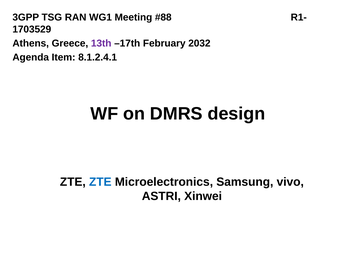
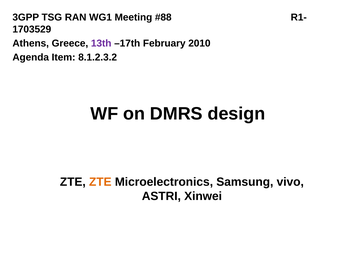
2032: 2032 -> 2010 (199, 43)
8.1.2.4.1: 8.1.2.4.1 -> 8.1.2.3.2 (98, 57)
ZTE colour: blue -> orange (100, 182)
